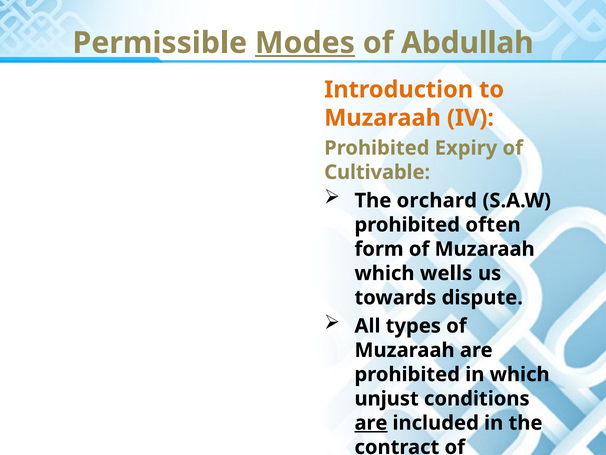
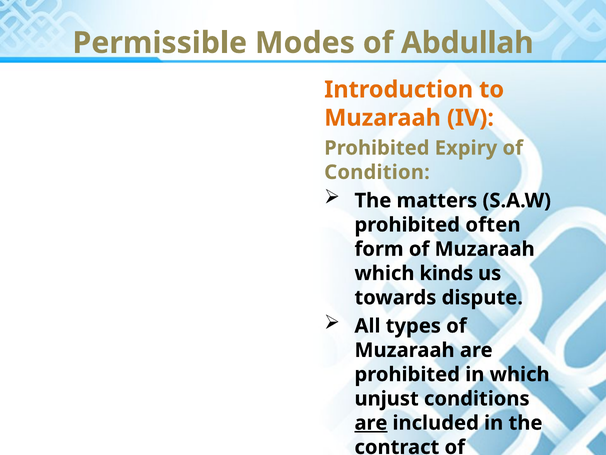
Modes underline: present -> none (305, 43)
Cultivable: Cultivable -> Condition (377, 172)
orchard: orchard -> matters (437, 200)
wells: wells -> kinds (446, 273)
